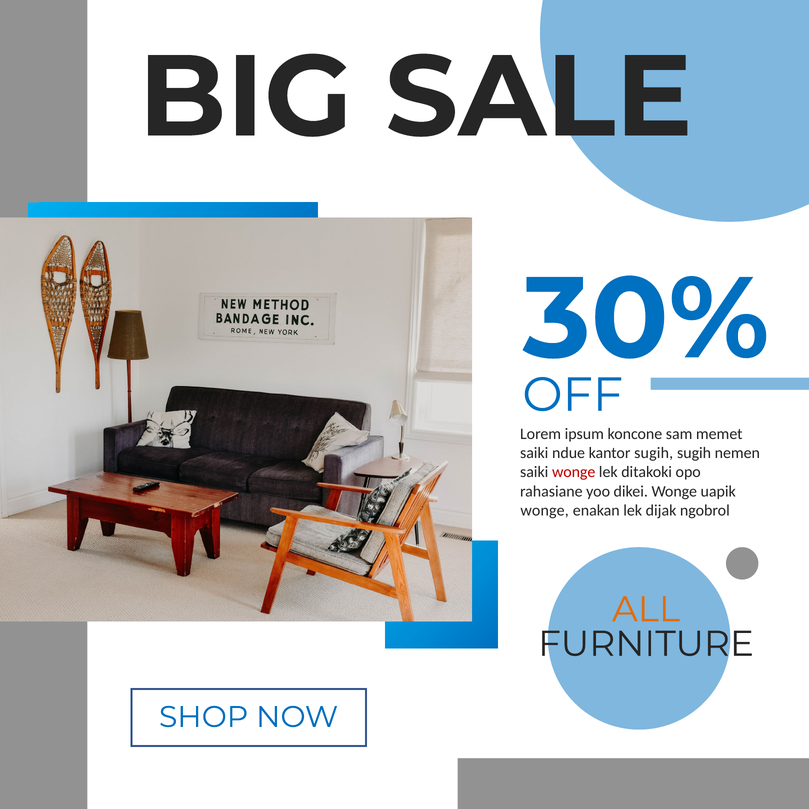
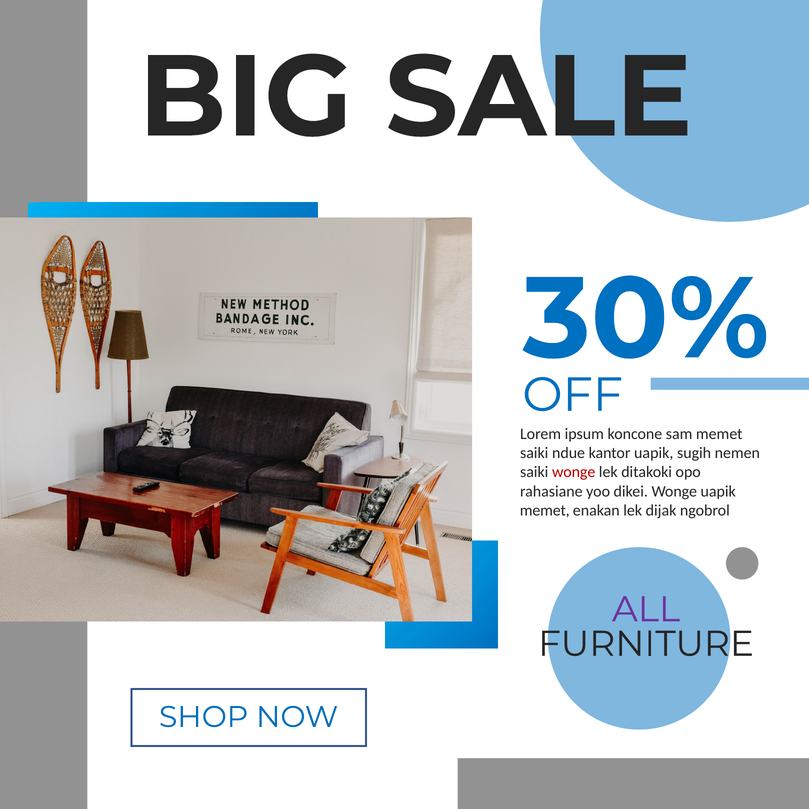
kantor sugih: sugih -> uapik (654, 453)
wonge: wonge -> memet (545, 510)
ALL colour: orange -> purple (646, 609)
